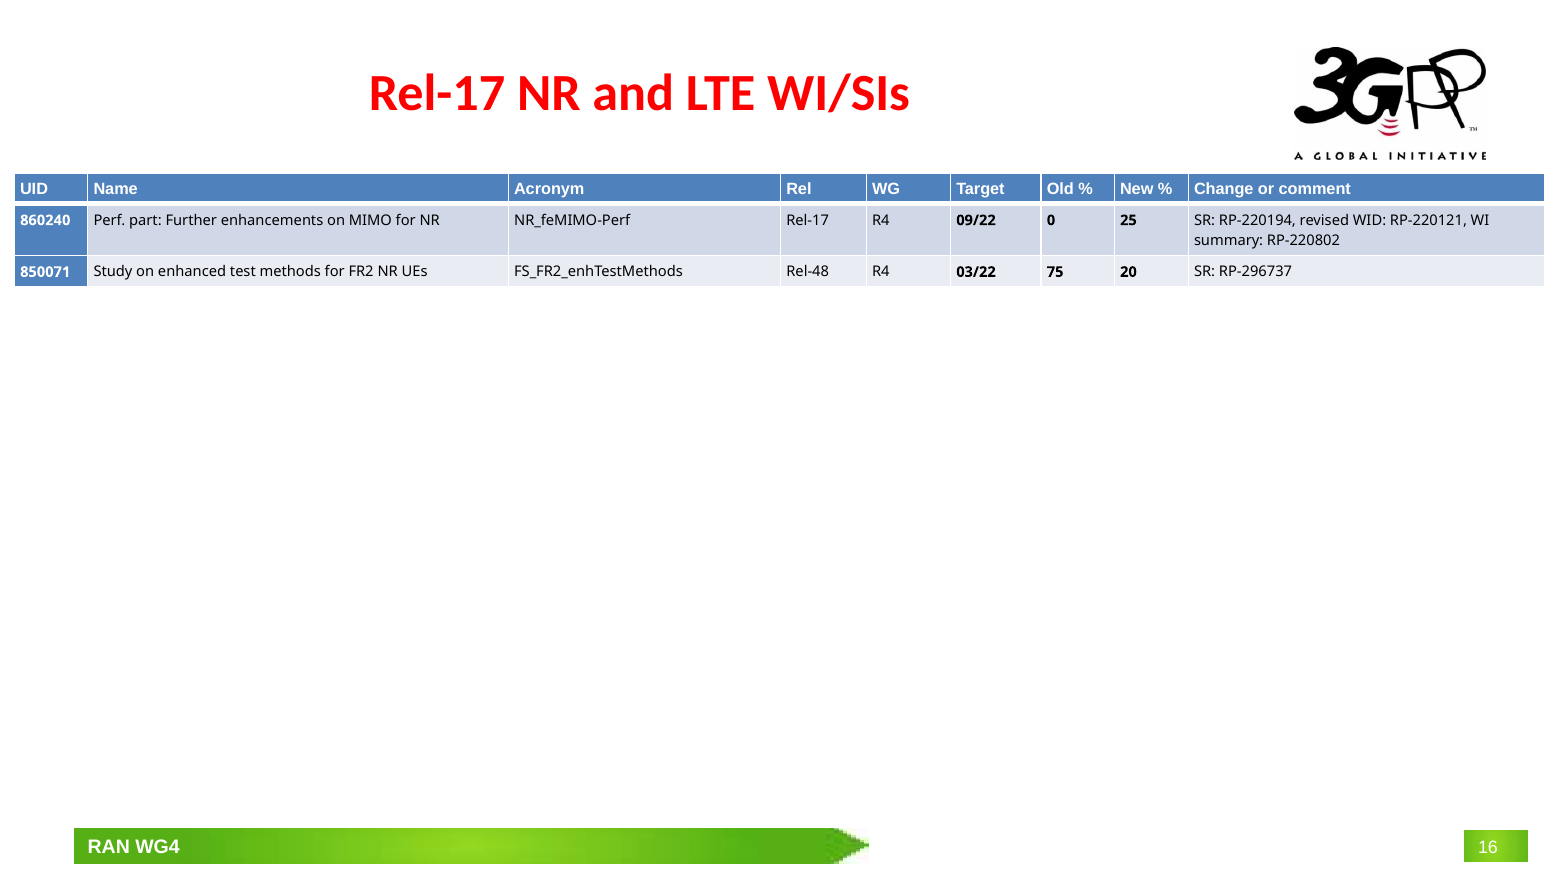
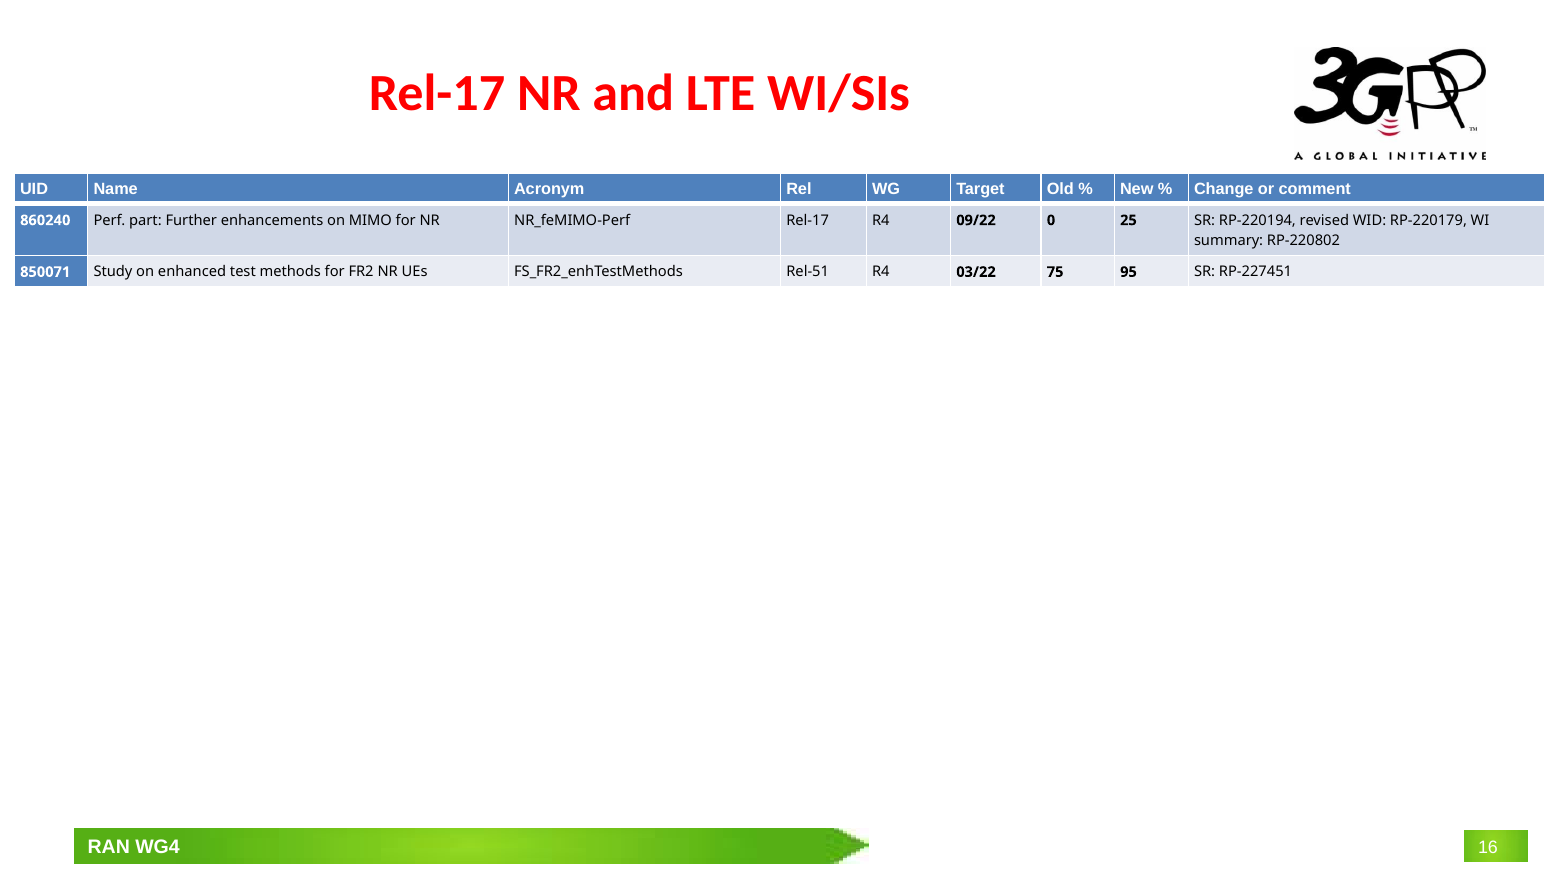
RP-220121: RP-220121 -> RP-220179 (1428, 220)
Rel-48: Rel-48 -> Rel-51 (808, 272)
20: 20 -> 95 (1128, 272)
RP-296737: RP-296737 -> RP-227451 (1256, 272)
